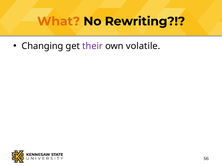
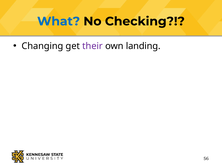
What colour: orange -> blue (59, 21)
Rewriting: Rewriting -> Checking (145, 21)
volatile: volatile -> landing (143, 46)
